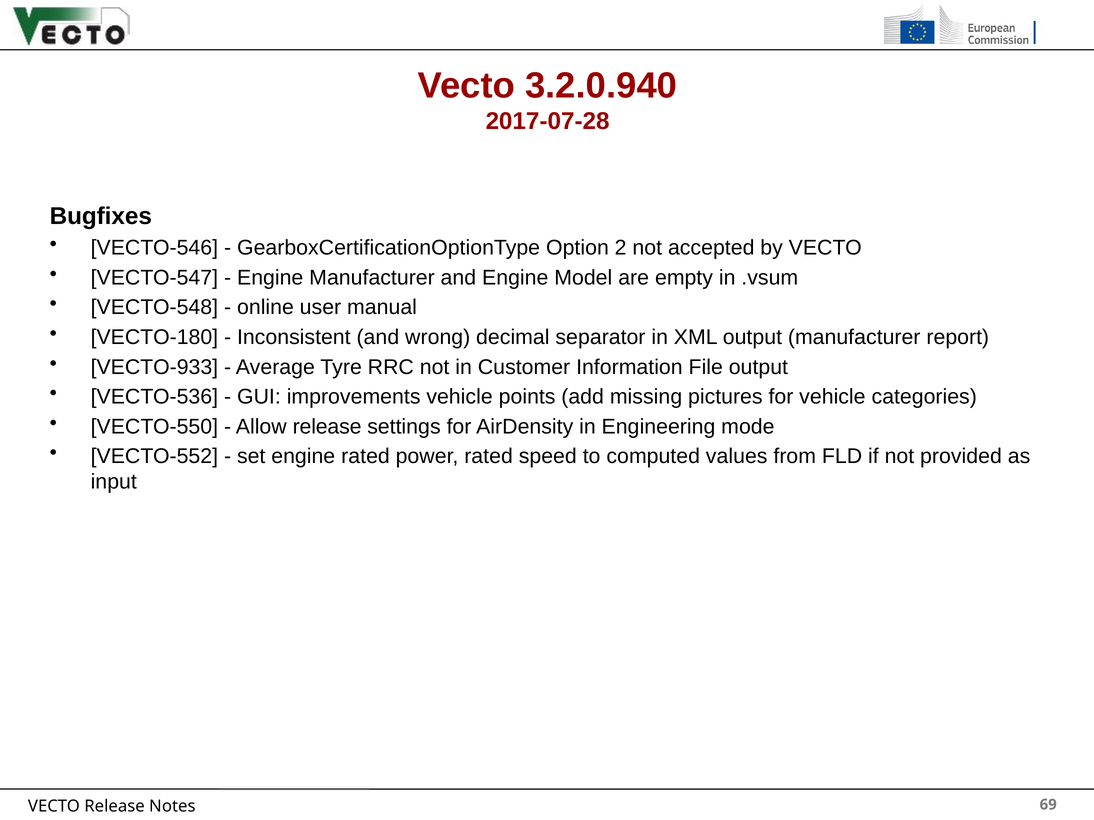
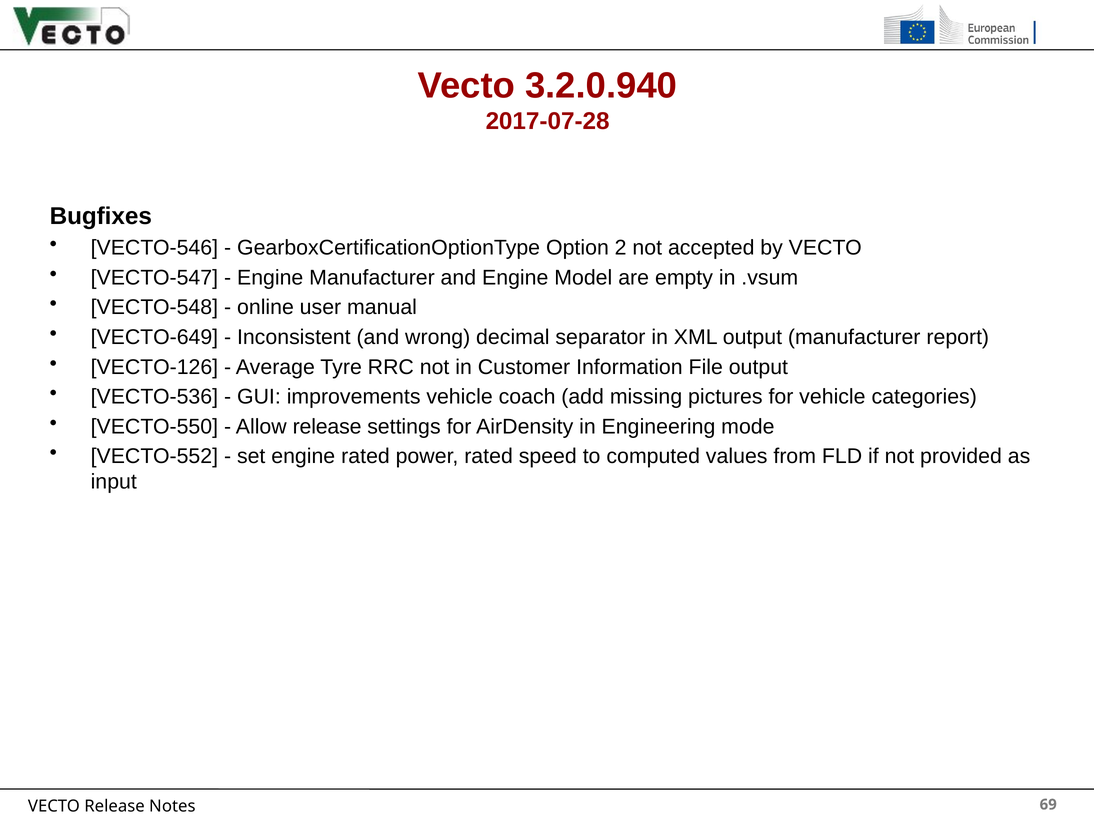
VECTO-180: VECTO-180 -> VECTO-649 (154, 337)
VECTO-933: VECTO-933 -> VECTO-126 (154, 367)
points: points -> coach (527, 397)
